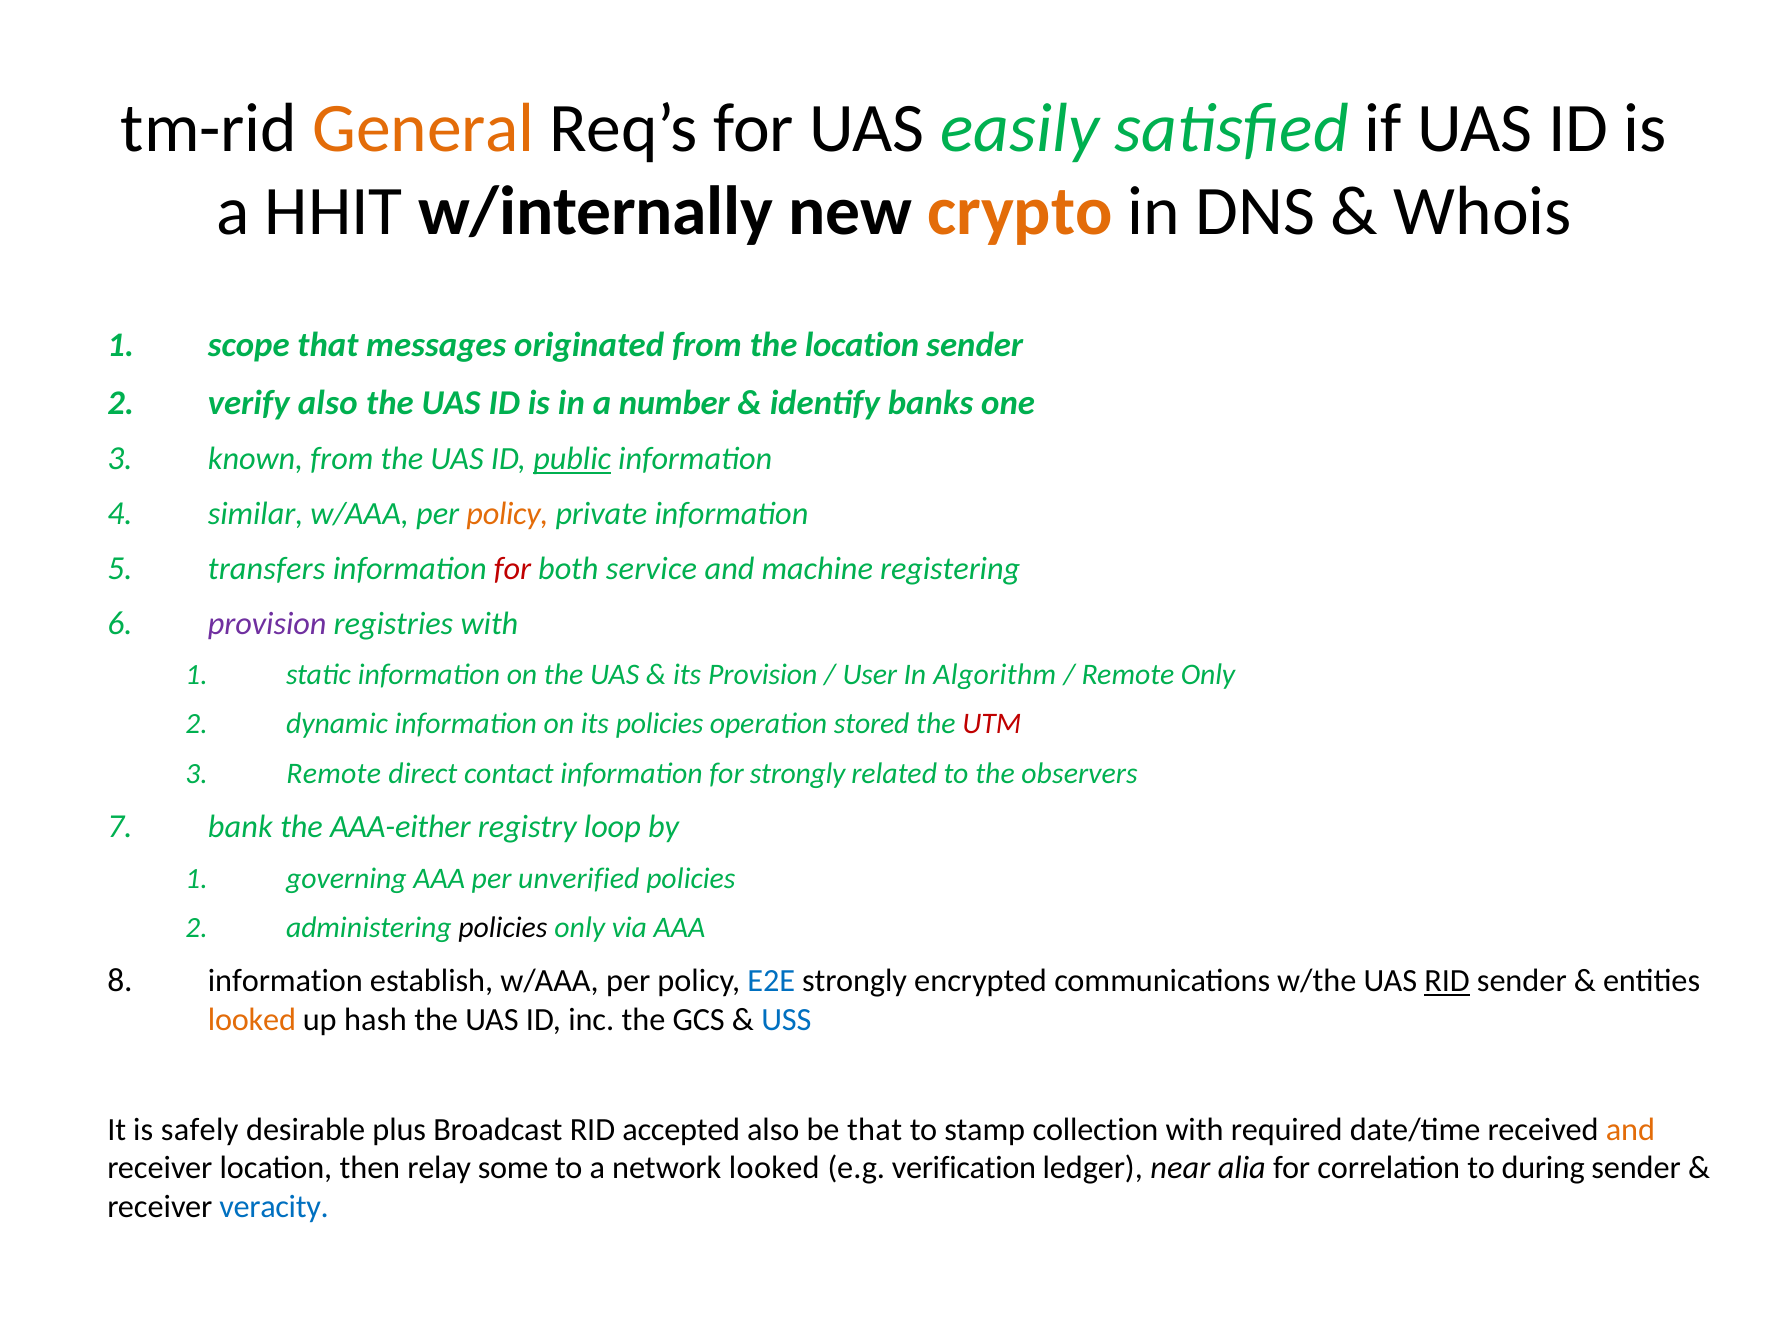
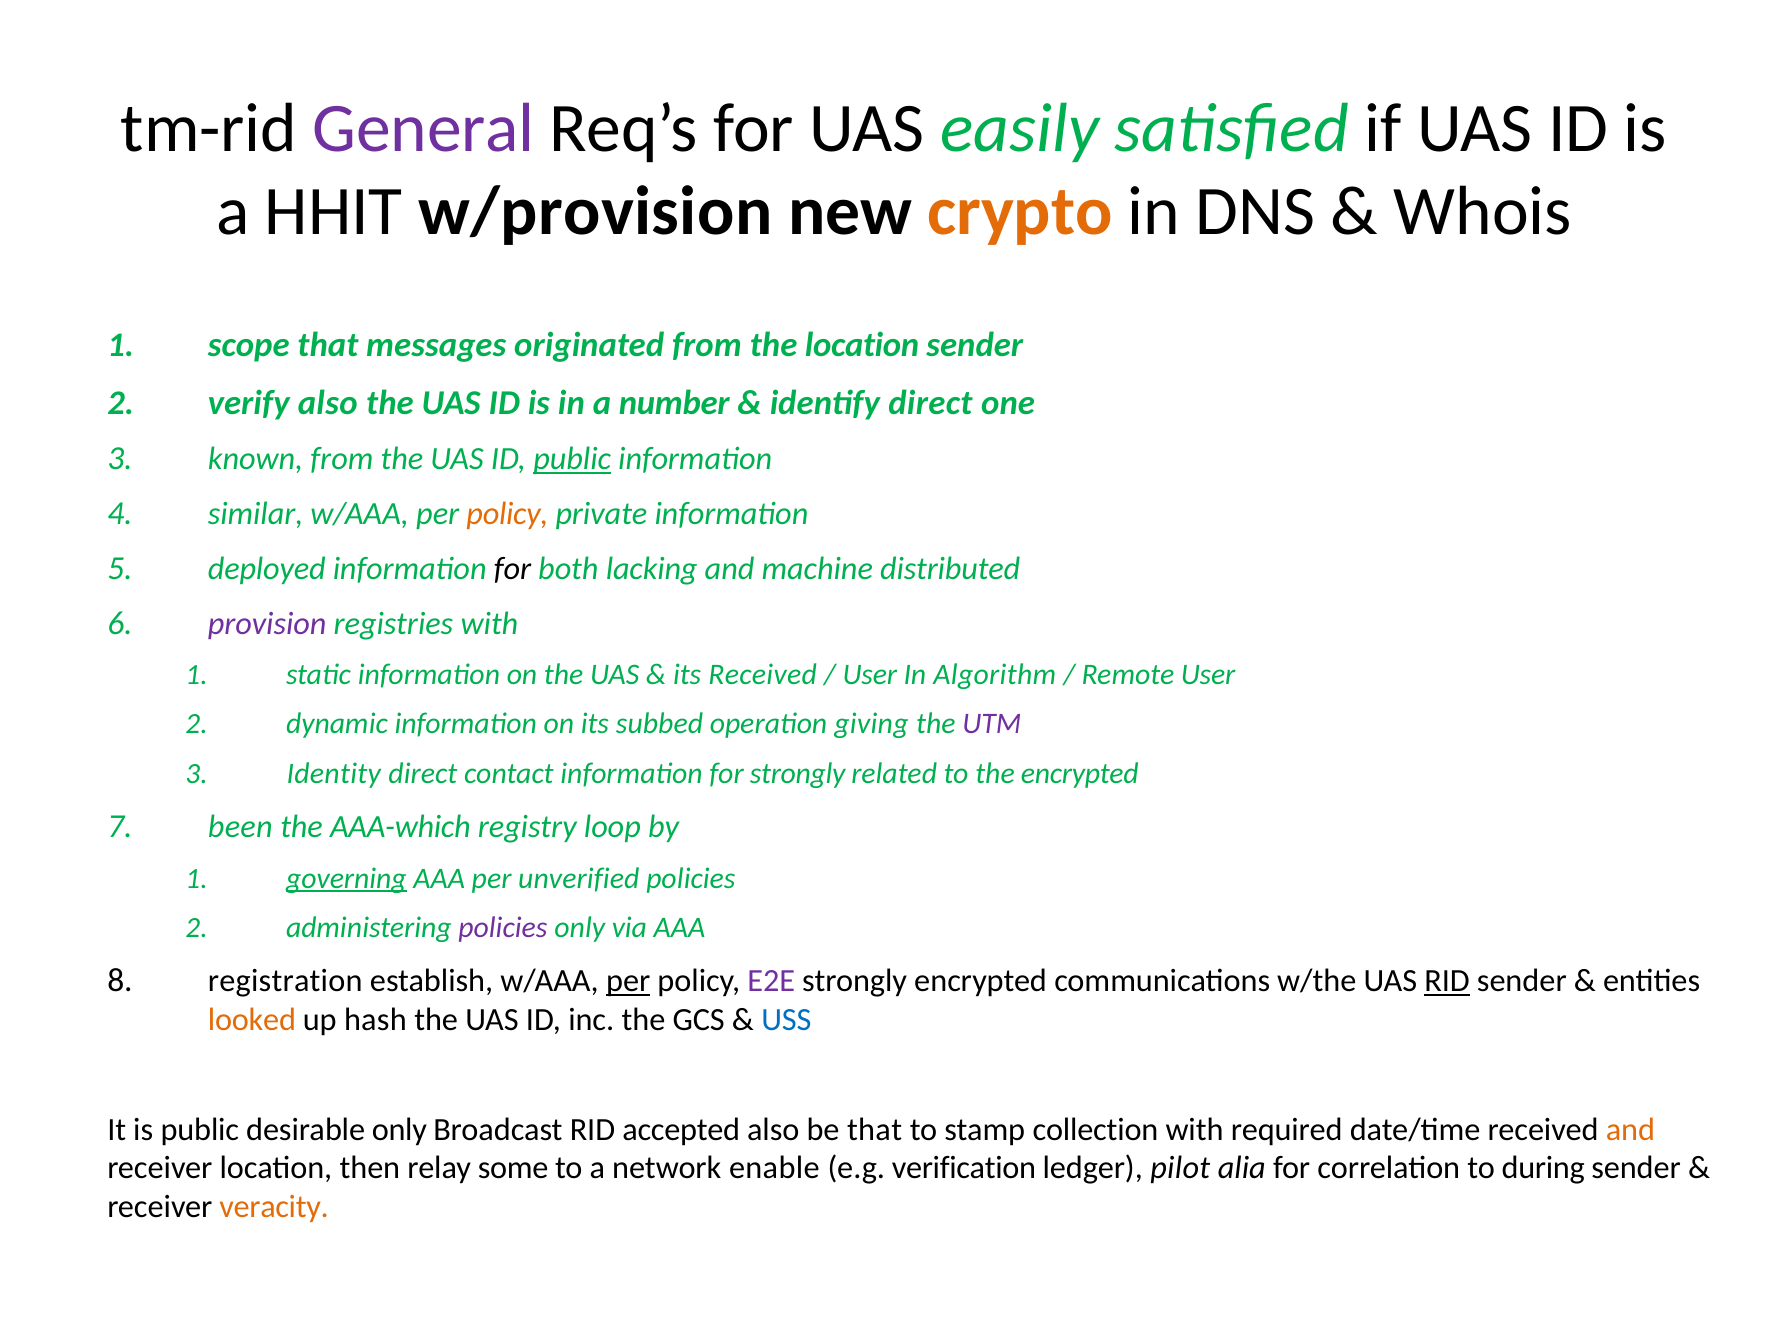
General colour: orange -> purple (424, 129)
w/internally: w/internally -> w/provision (595, 212)
identify banks: banks -> direct (930, 403)
transfers: transfers -> deployed (267, 569)
for colour: red -> black (513, 569)
service: service -> lacking (652, 569)
registering: registering -> distributed (950, 569)
its Provision: Provision -> Received (763, 674)
Remote Only: Only -> User (1208, 674)
its policies: policies -> subbed (660, 724)
stored: stored -> giving (871, 724)
UTM colour: red -> purple (992, 724)
Remote: Remote -> Identity (334, 774)
the observers: observers -> encrypted (1080, 774)
bank: bank -> been (240, 827)
AAA-either: AAA-either -> AAA-which (400, 827)
governing underline: none -> present (346, 878)
policies colour: black -> purple (503, 928)
information: information -> registration (285, 981)
per underline: none -> present (628, 981)
E2E colour: blue -> purple (771, 981)
is safely: safely -> public (200, 1129)
desirable plus: plus -> only (399, 1129)
network looked: looked -> enable (774, 1168)
near: near -> pilot (1180, 1168)
veracity colour: blue -> orange (274, 1207)
